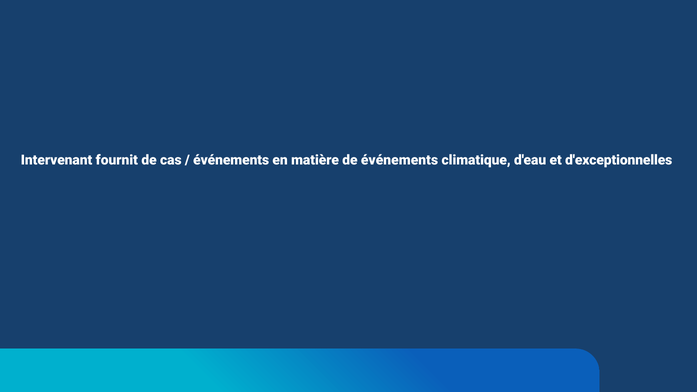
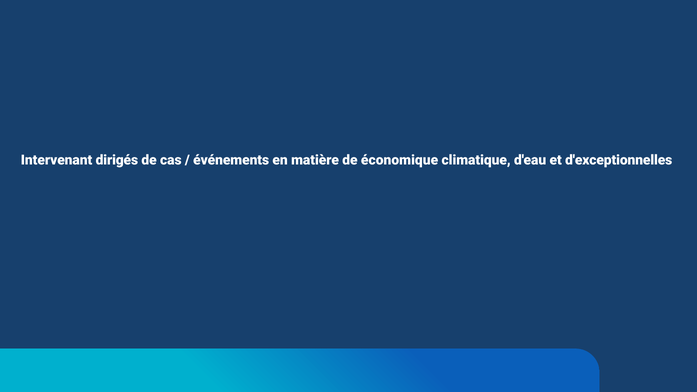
fournit: fournit -> dirigés (117, 160)
de événements: événements -> économique (400, 160)
